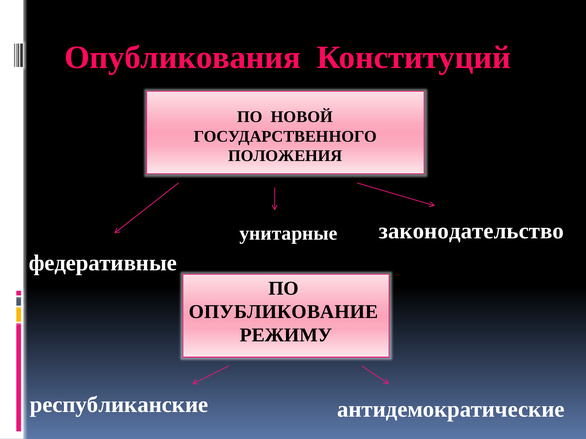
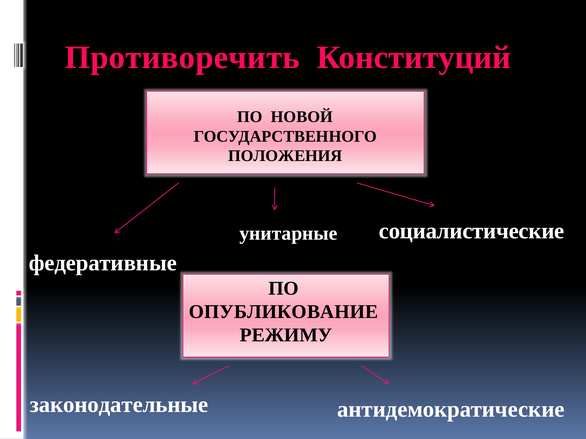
Опубликования: Опубликования -> Противоречить (182, 58)
законодательство: законодательство -> социалистические (472, 231)
республиканские: республиканские -> законодательные (119, 405)
